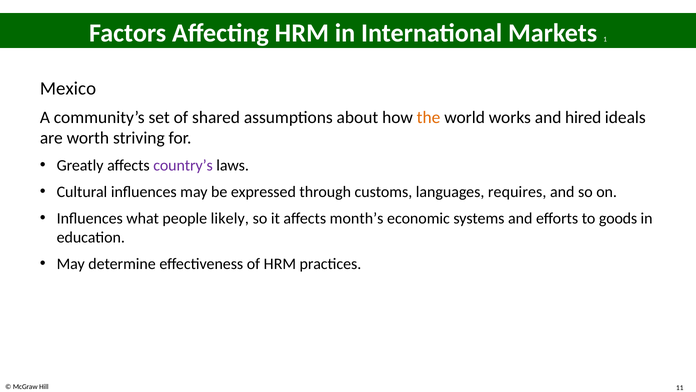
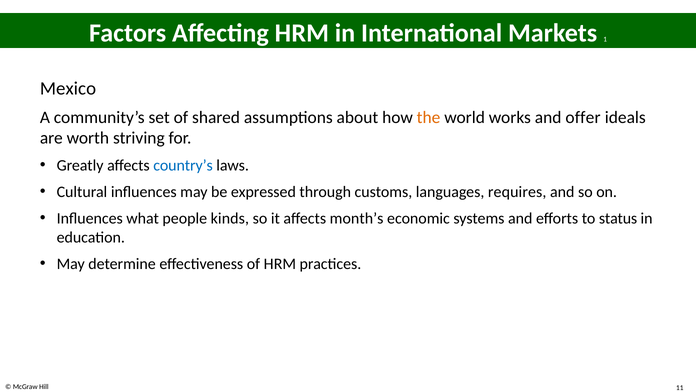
hired: hired -> offer (583, 117)
country’s colour: purple -> blue (183, 165)
likely: likely -> kinds (230, 218)
goods: goods -> status (618, 218)
